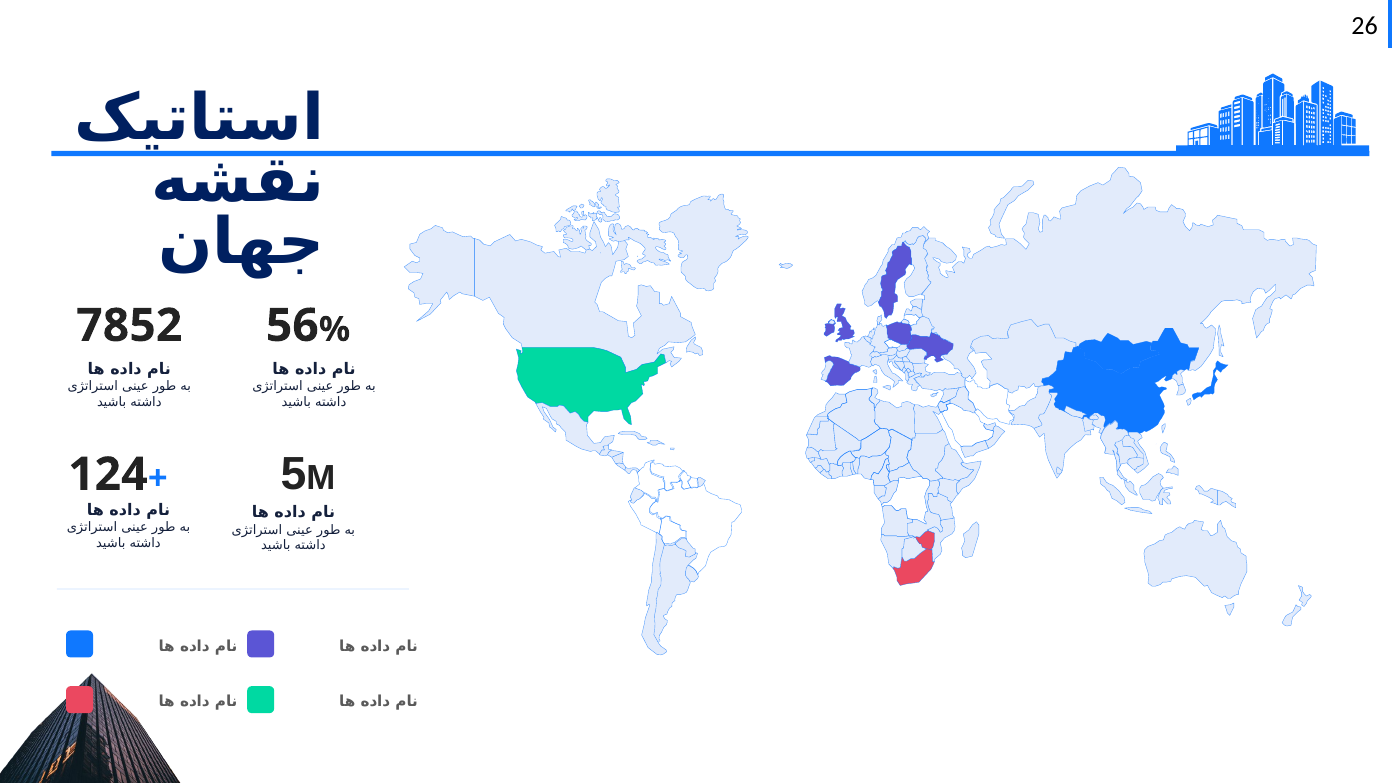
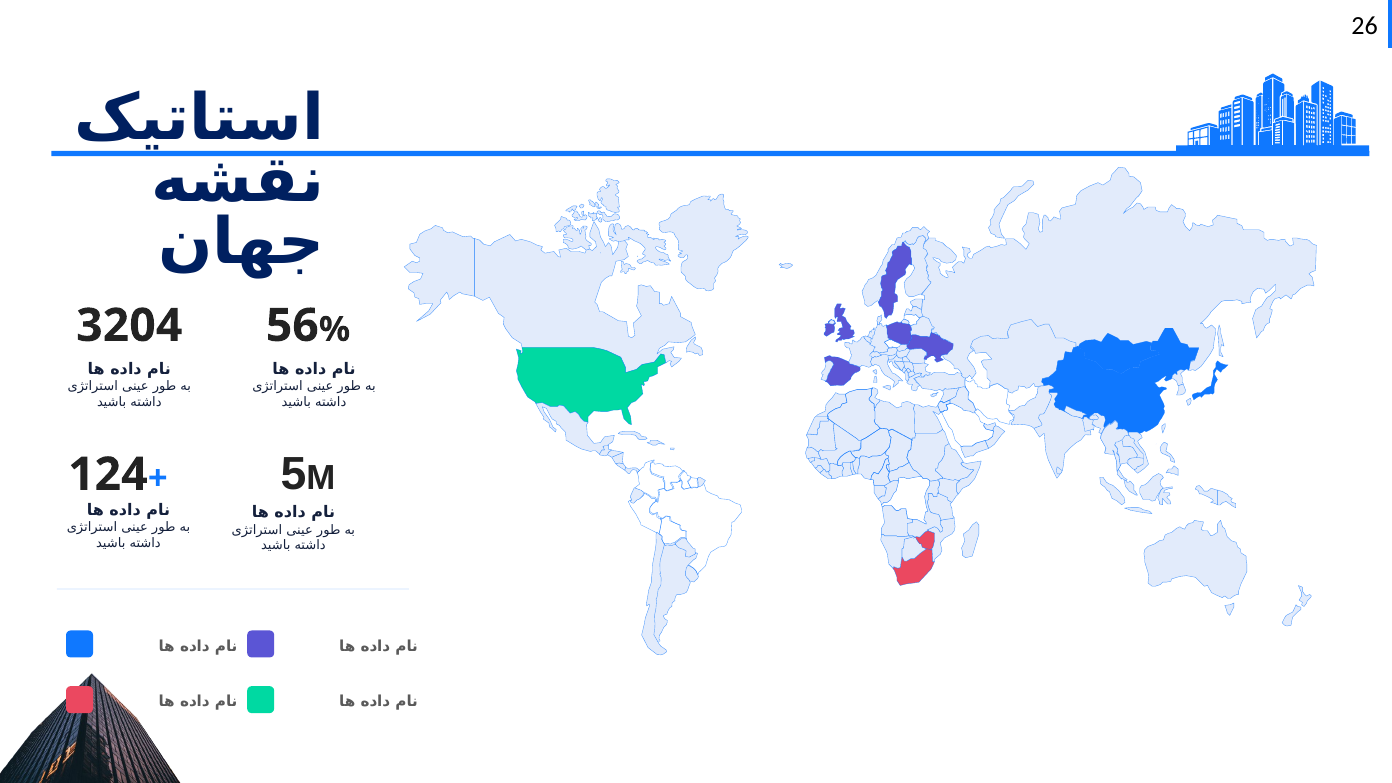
7852: 7852 -> 3204 (129, 326)
